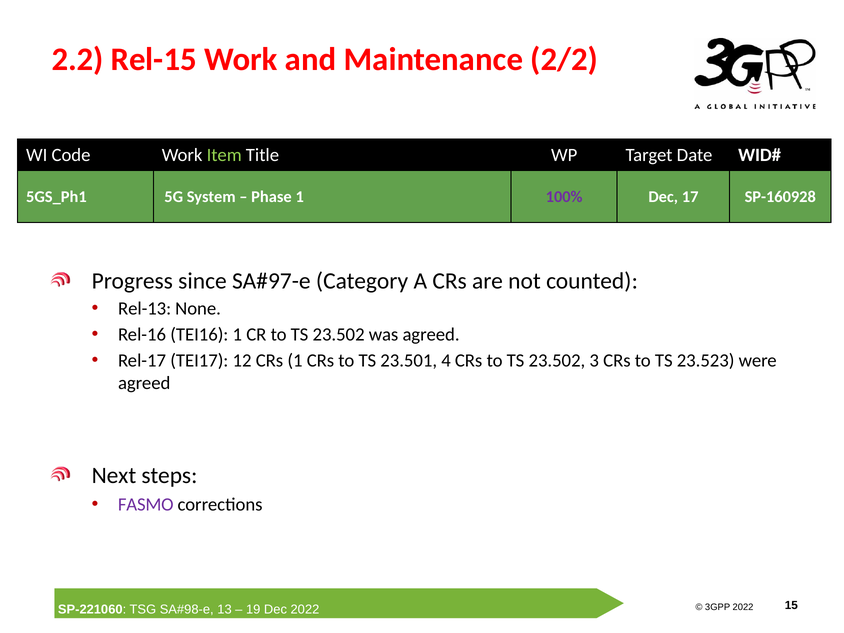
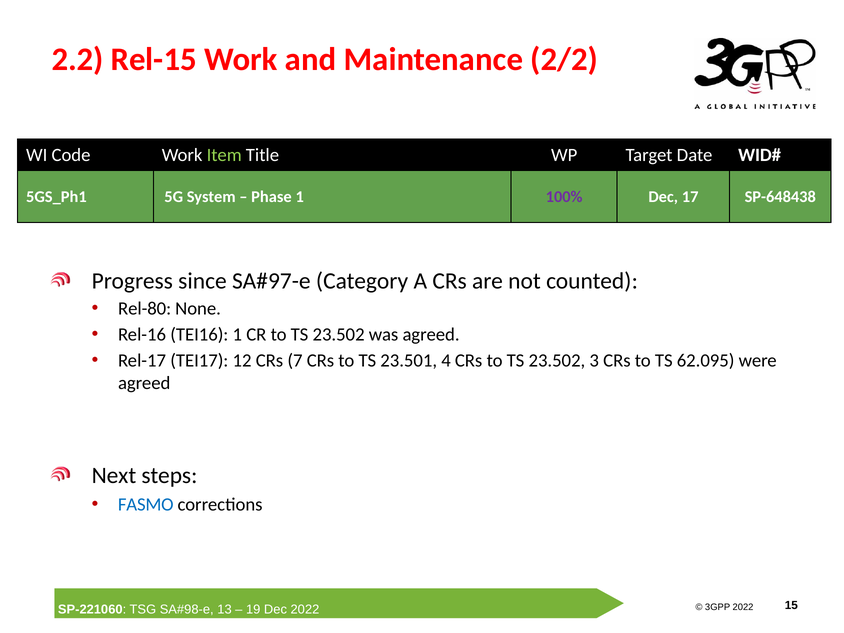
SP-160928: SP-160928 -> SP-648438 (780, 197)
Rel-13: Rel-13 -> Rel-80 (145, 308)
CRs 1: 1 -> 7 (295, 360)
23.523: 23.523 -> 62.095 (706, 360)
FASMO colour: purple -> blue (146, 504)
